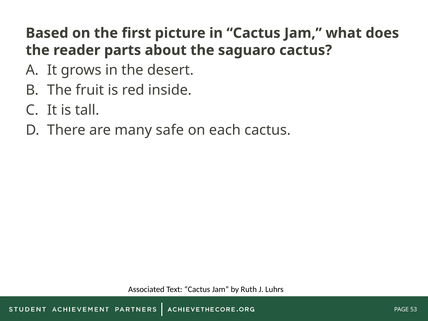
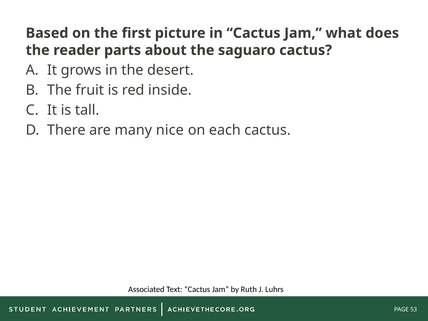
safe: safe -> nice (170, 130)
